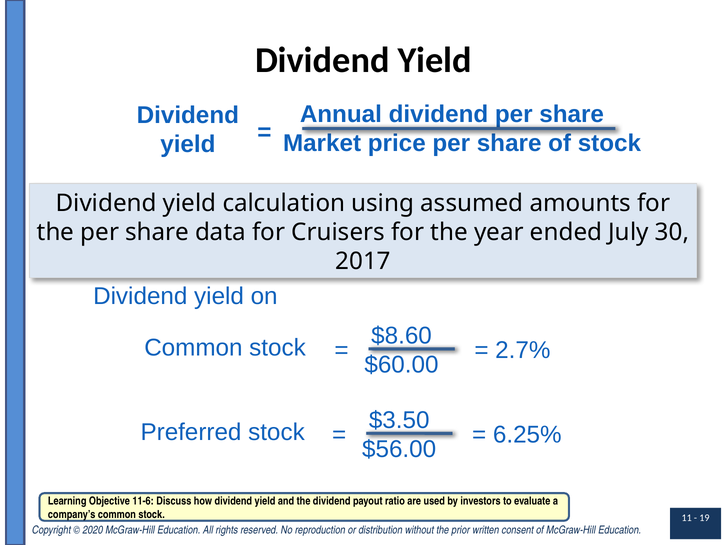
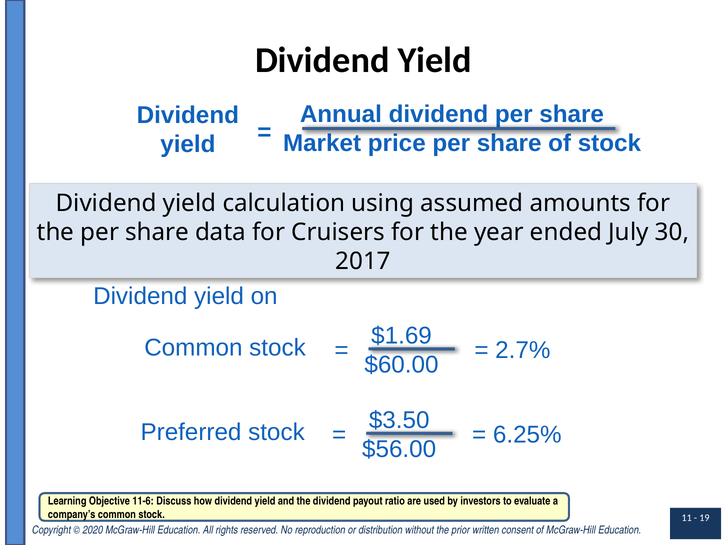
$8.60: $8.60 -> $1.69 (402, 336)
